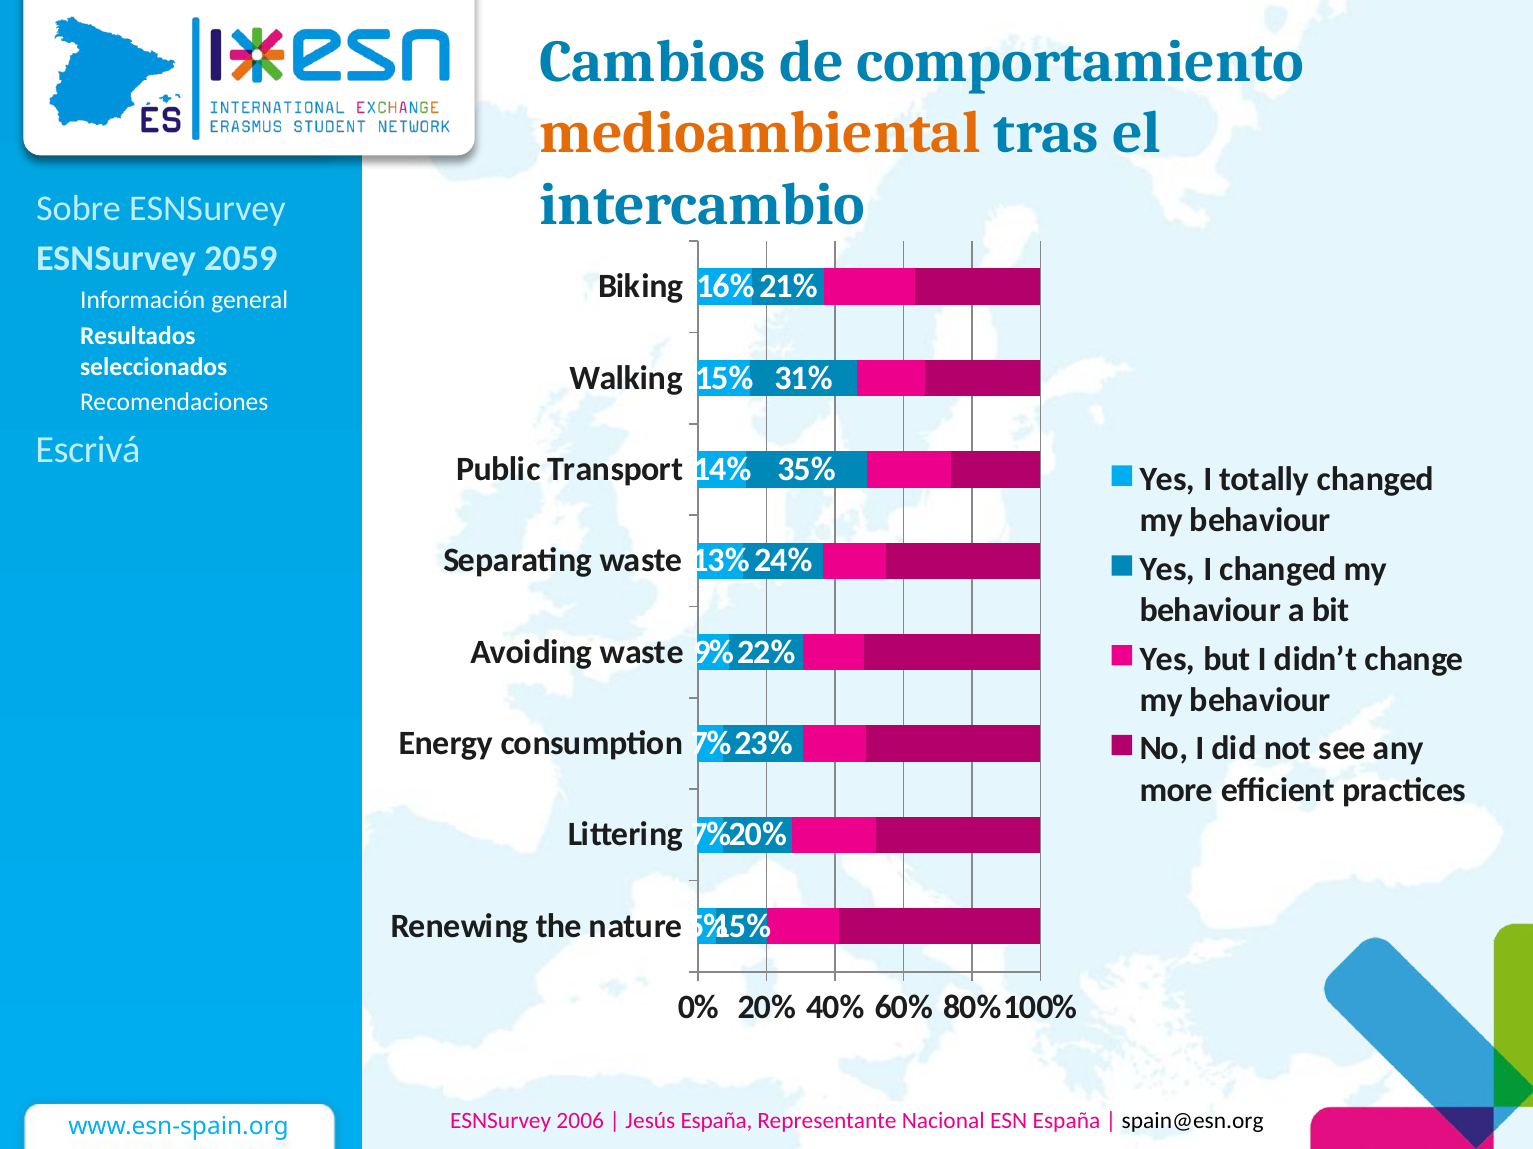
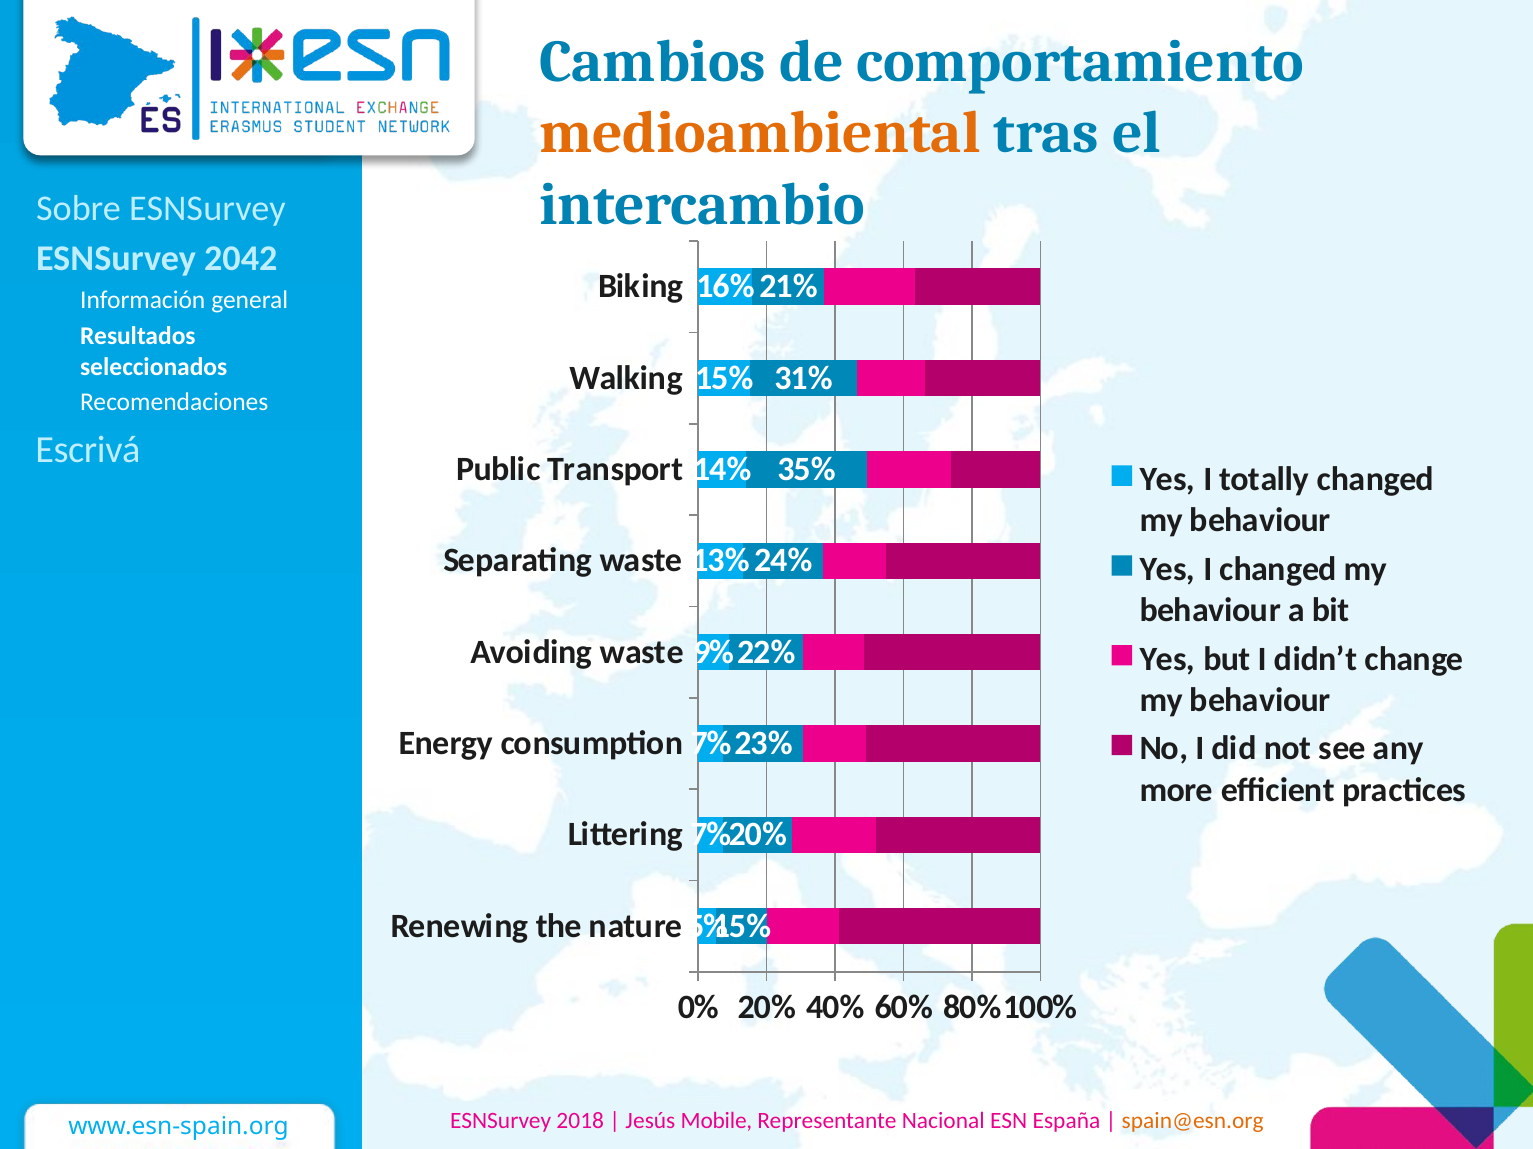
2059: 2059 -> 2042 (241, 259)
2006: 2006 -> 2018 (580, 1122)
Jesús España: España -> Mobile (717, 1122)
spain@esn.org colour: black -> orange (1193, 1122)
